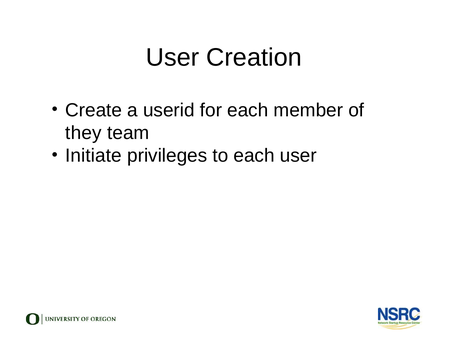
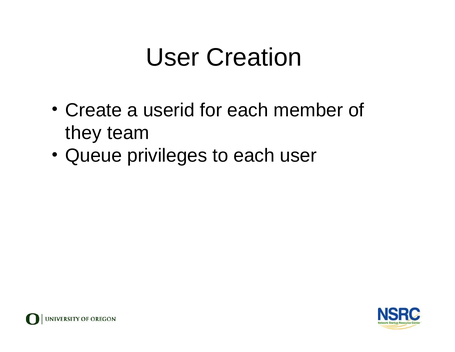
Initiate: Initiate -> Queue (94, 156)
